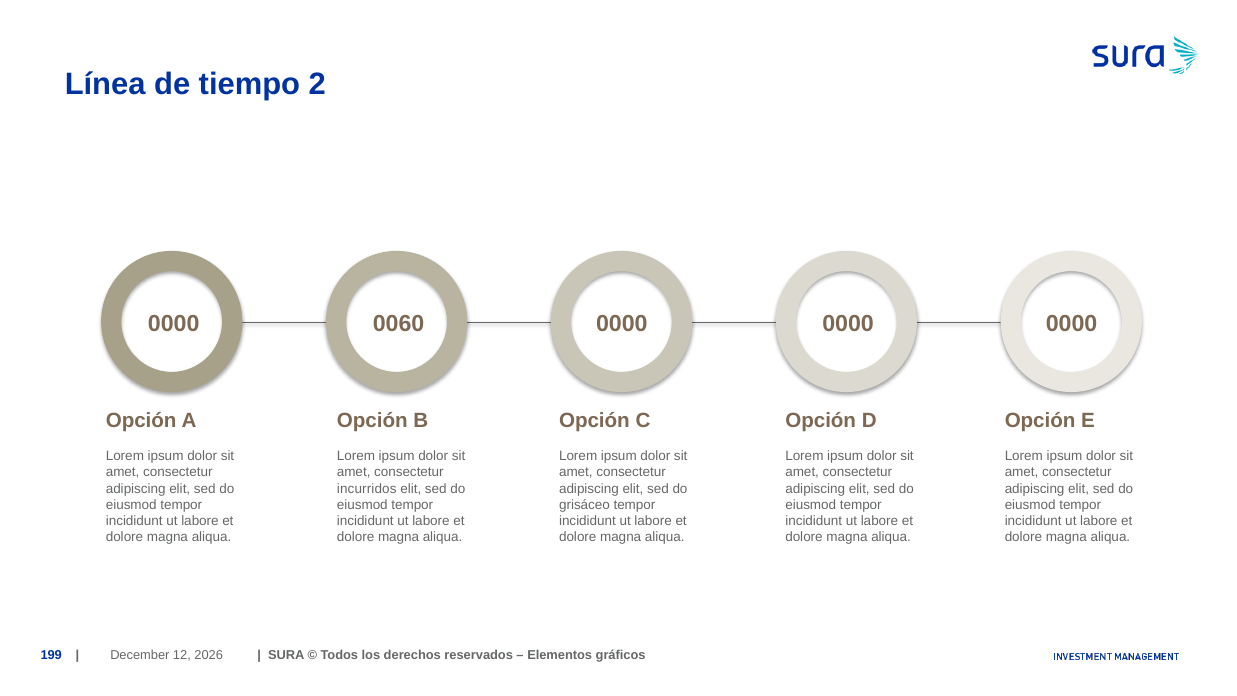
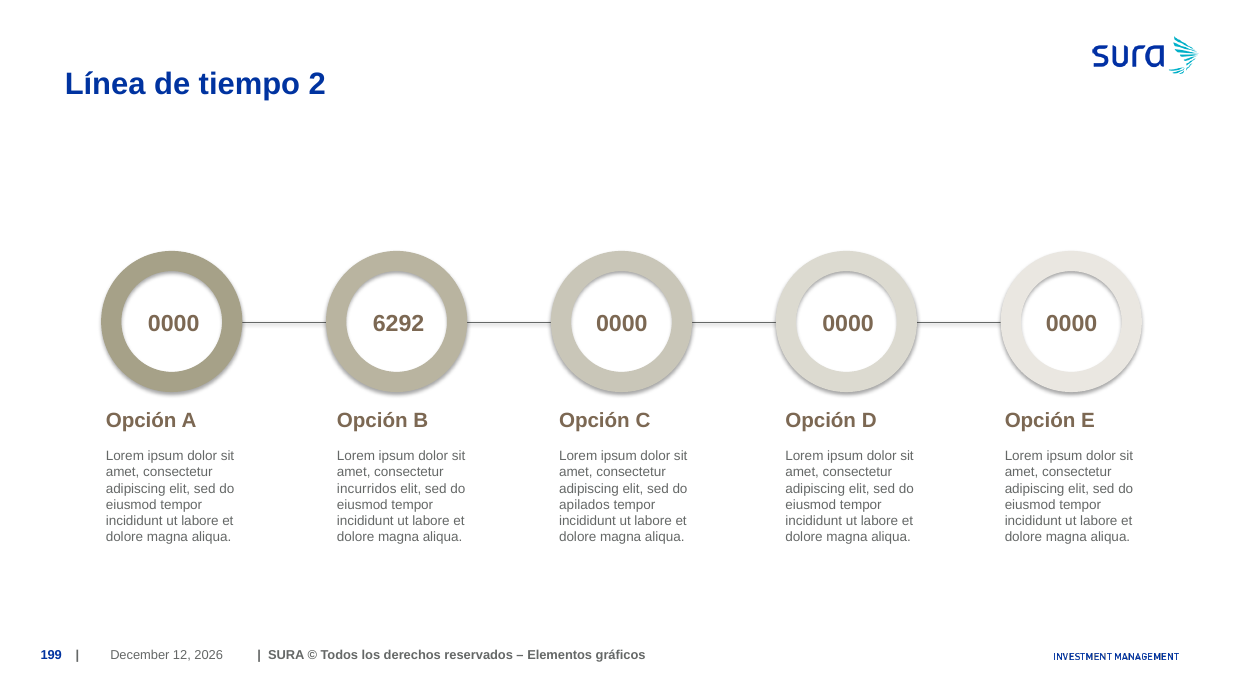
0060: 0060 -> 6292 (399, 324)
grisáceo: grisáceo -> apilados (584, 505)
